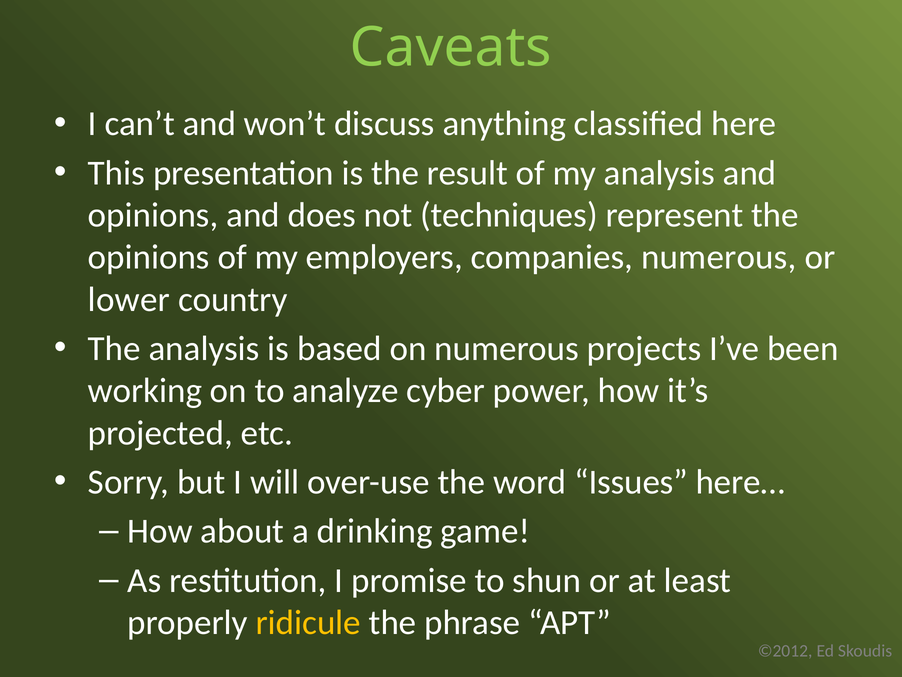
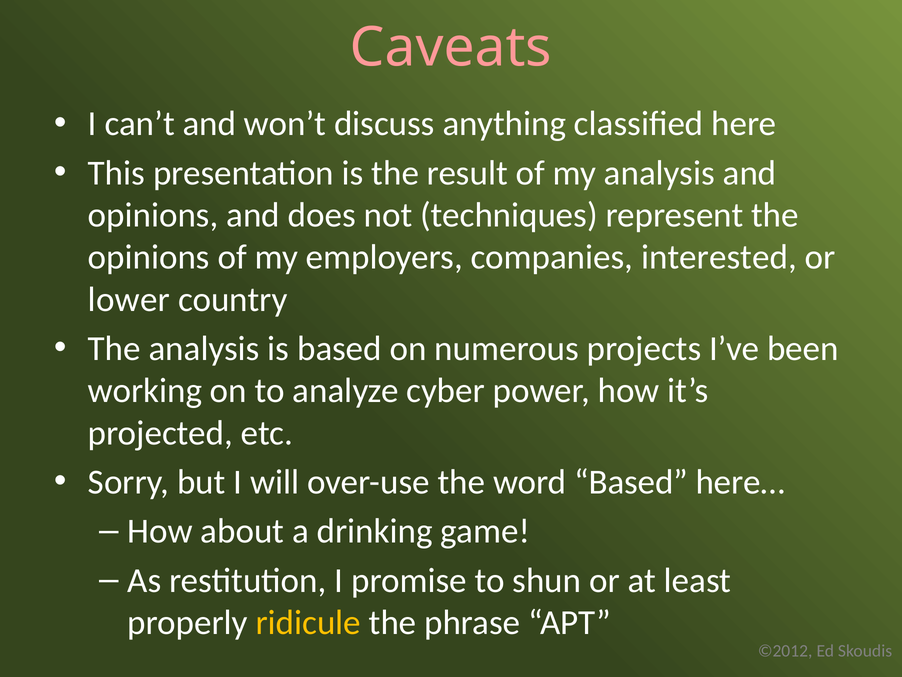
Caveats colour: light green -> pink (451, 47)
companies numerous: numerous -> interested (719, 257)
word Issues: Issues -> Based (631, 482)
